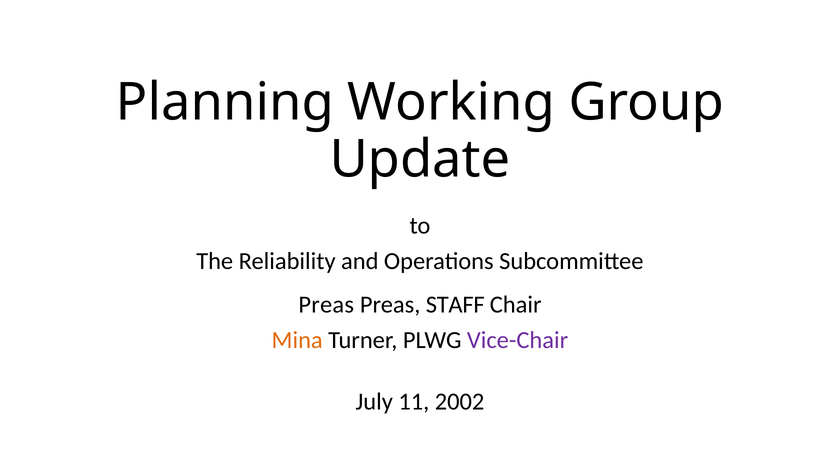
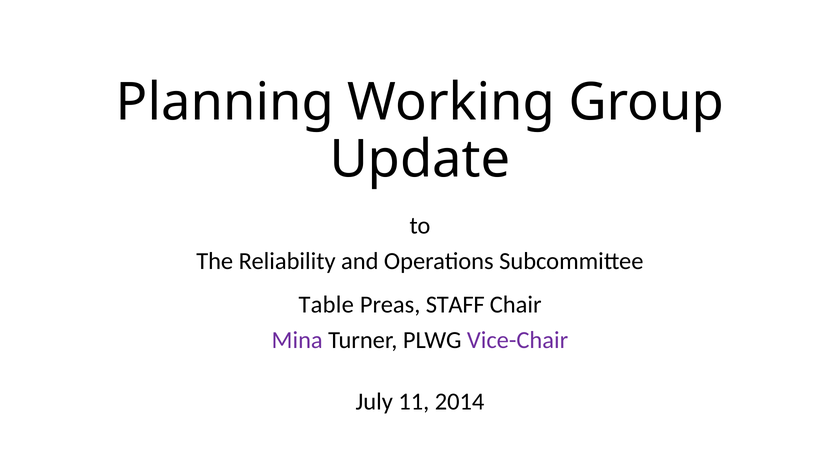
Preas: Preas -> Table (326, 305)
Mina colour: orange -> purple (297, 340)
2002: 2002 -> 2014 (460, 402)
